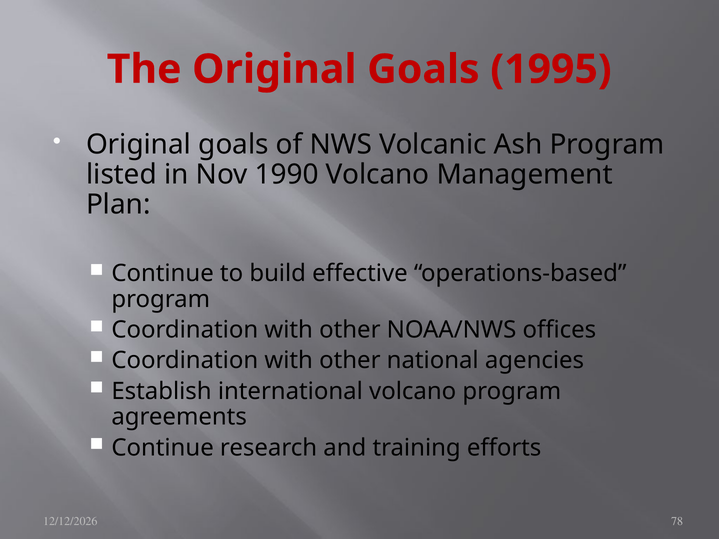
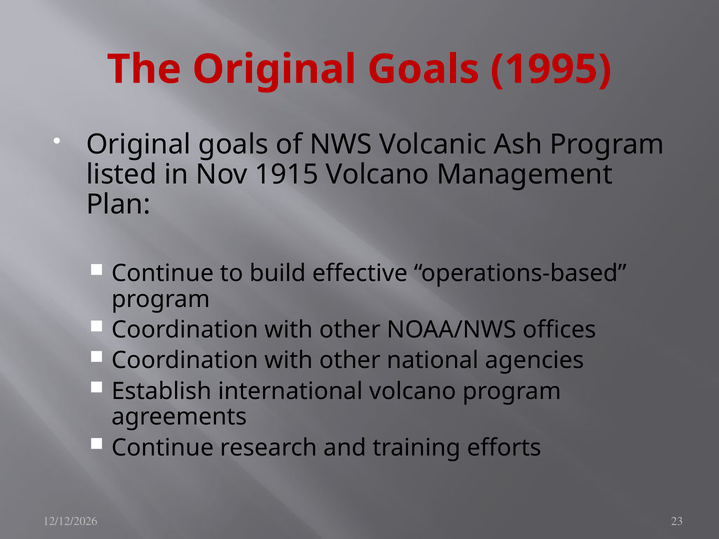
1990: 1990 -> 1915 (287, 175)
78: 78 -> 23 (677, 522)
